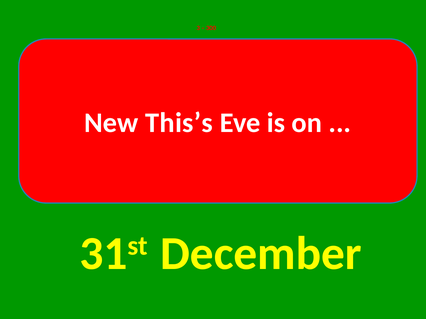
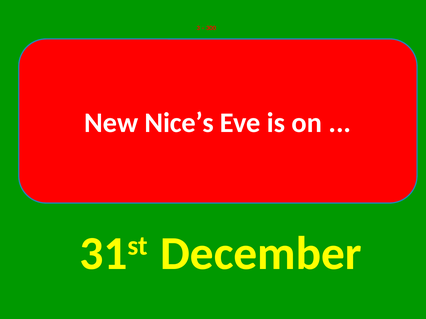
This’s: This’s -> Nice’s (179, 123)
